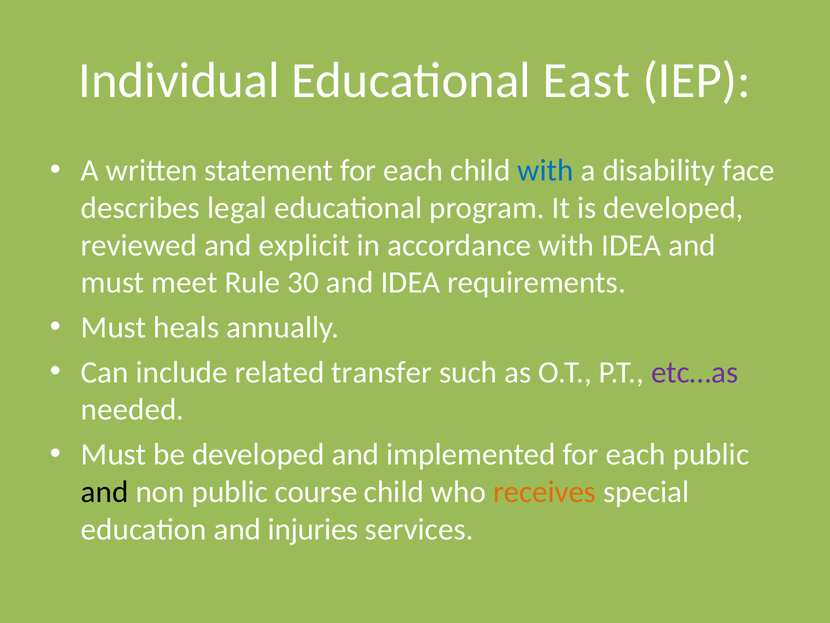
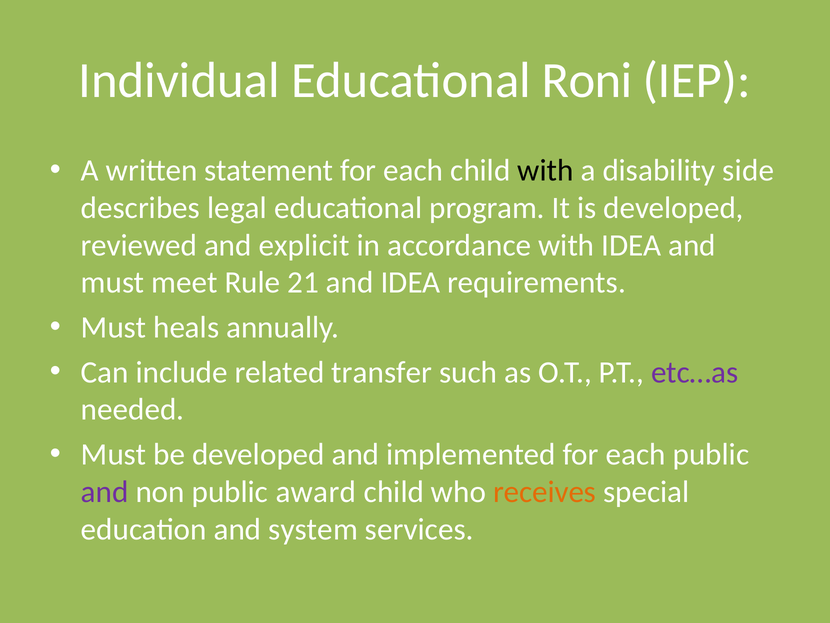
East: East -> Roni (587, 80)
with colour: blue -> black (546, 170)
face: face -> side (748, 170)
30: 30 -> 21 (303, 282)
and colour: black -> purple (105, 491)
course: course -> award (316, 491)
injuries: injuries -> system (313, 529)
